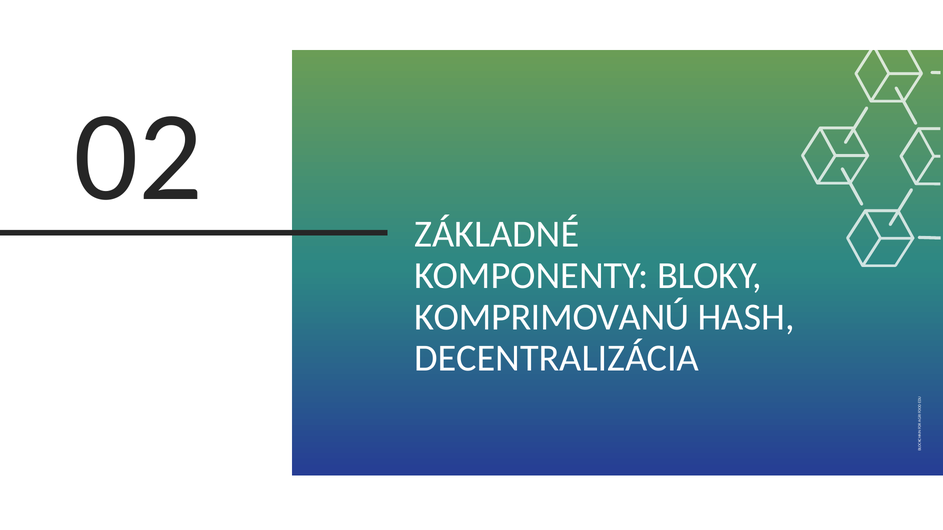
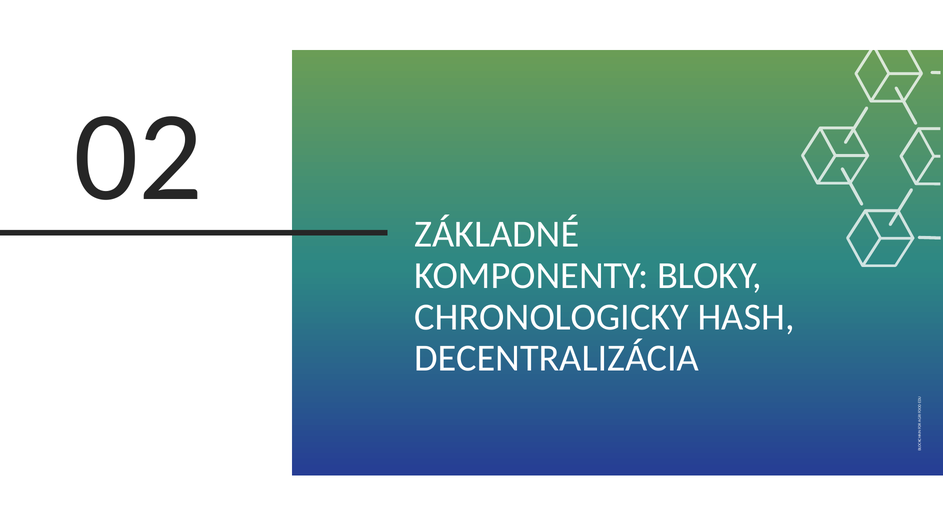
KOMPRIMOVANÚ: KOMPRIMOVANÚ -> CHRONOLOGICKY (552, 317)
